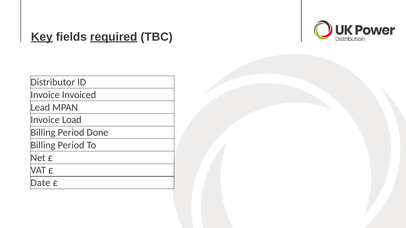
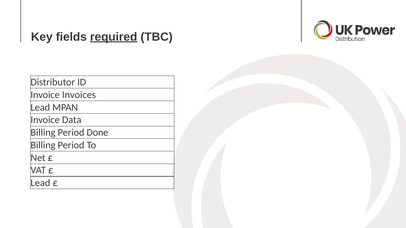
Key underline: present -> none (42, 37)
Invoiced: Invoiced -> Invoices (79, 95)
Load: Load -> Data (72, 120)
Date: Date -> Lead (40, 183)
